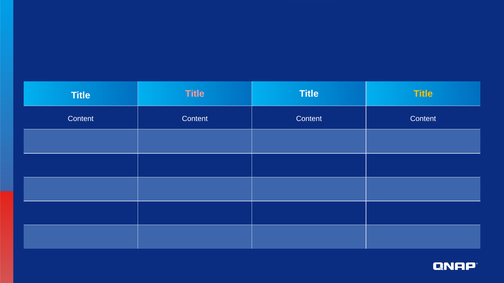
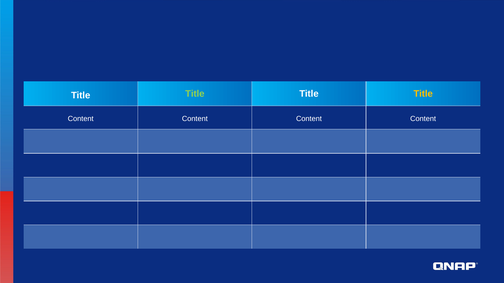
Title colour: pink -> light green (195, 94)
